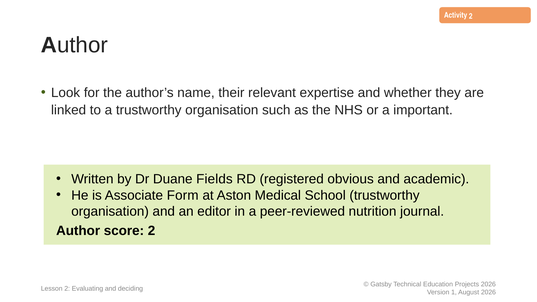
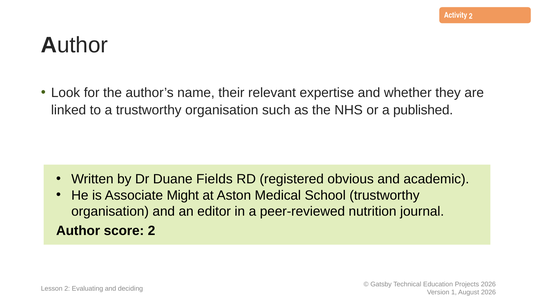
important: important -> published (423, 110)
Form: Form -> Might (183, 195)
